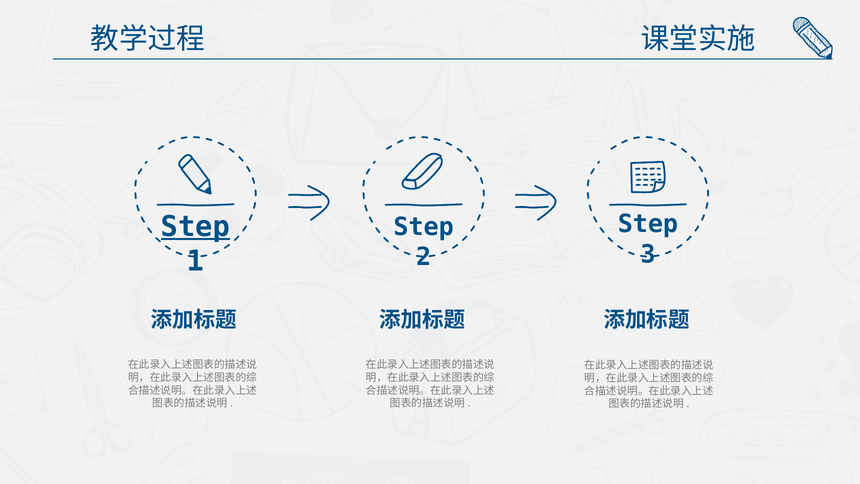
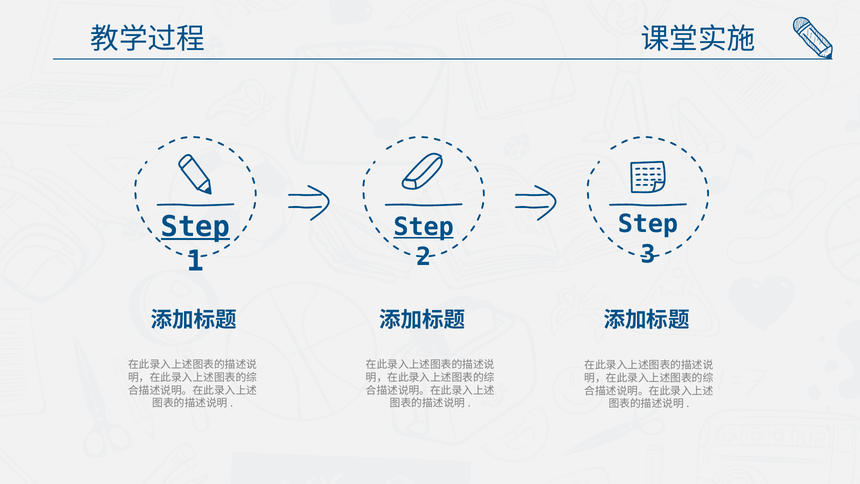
Step underline: none -> present (424, 227)
